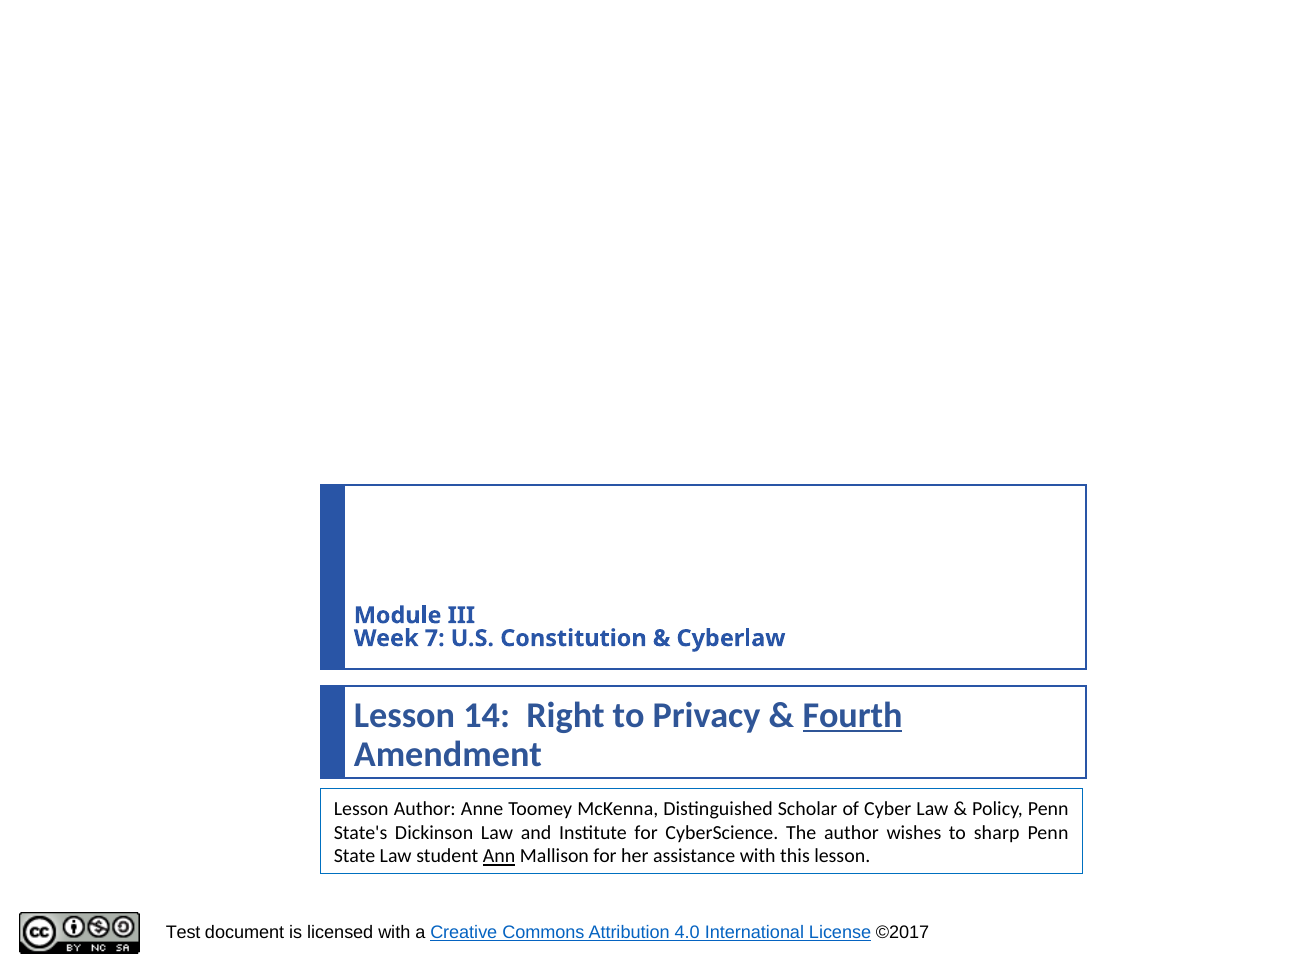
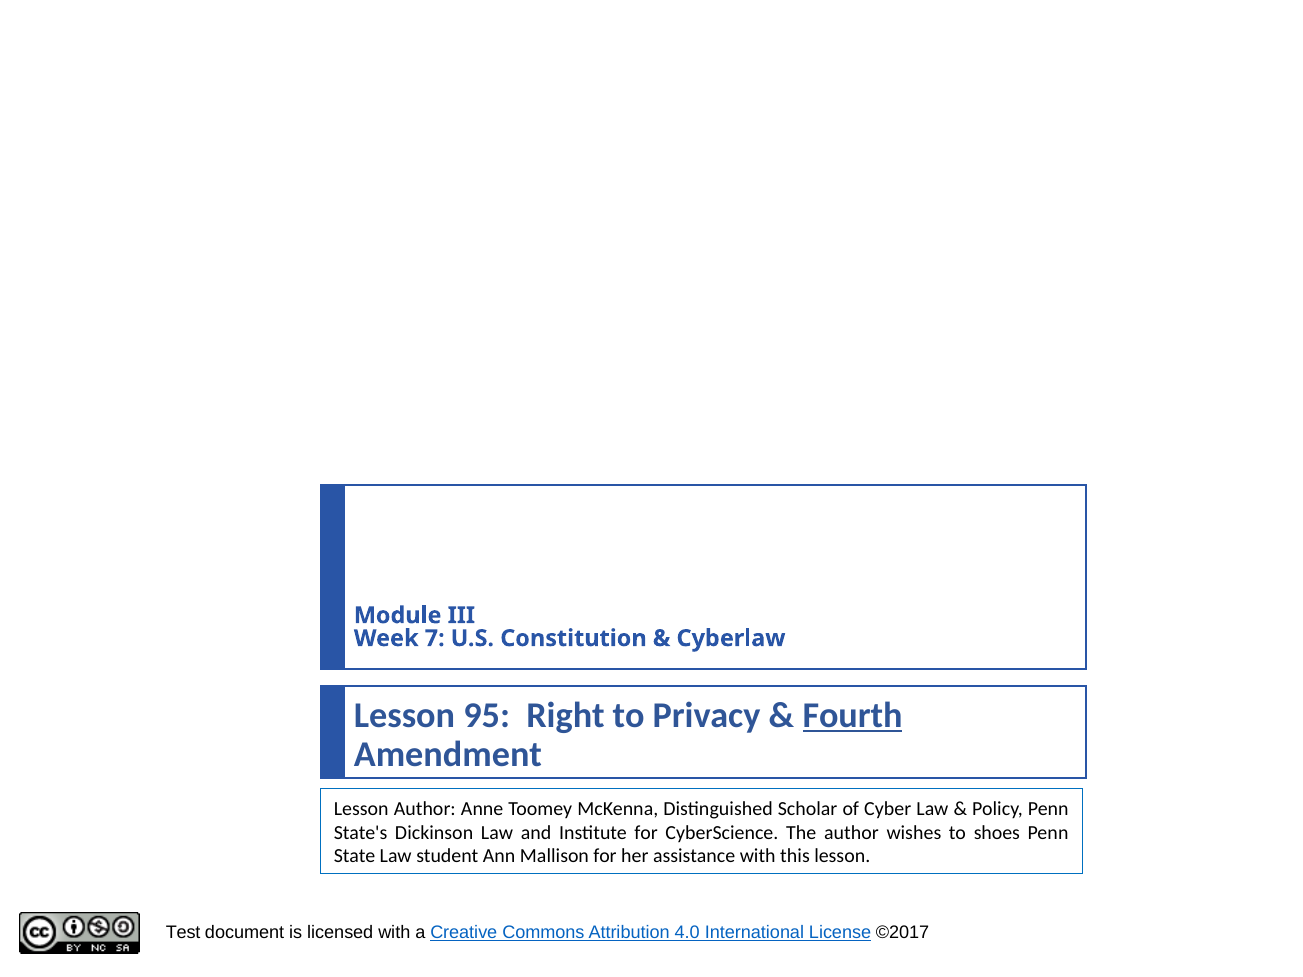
14: 14 -> 95 (487, 715)
sharp: sharp -> shoes (997, 833)
Ann underline: present -> none (499, 857)
